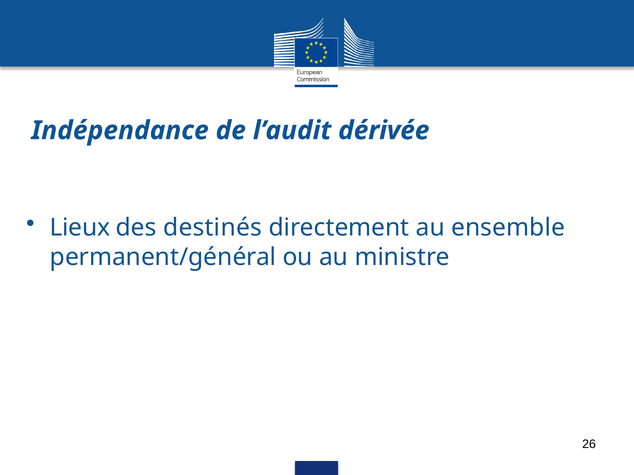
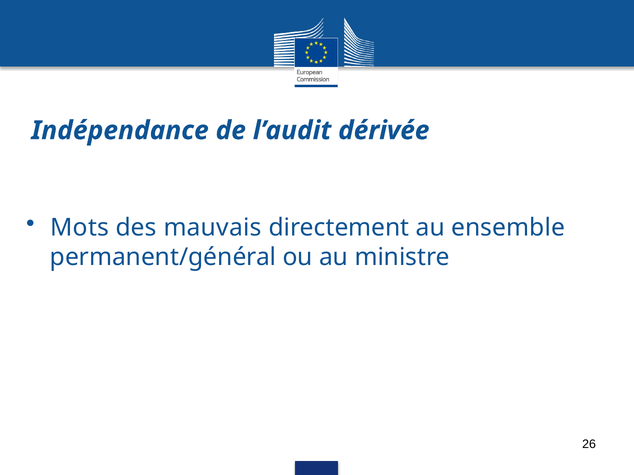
Lieux: Lieux -> Mots (80, 228)
destinés: destinés -> mauvais (213, 228)
